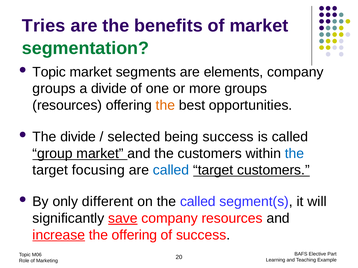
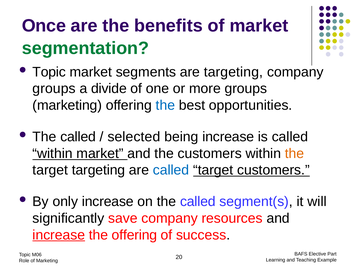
Tries: Tries -> Once (44, 26)
are elements: elements -> targeting (233, 72)
resources: resources -> marketing (67, 106)
the colour: orange -> blue (165, 106)
divide: divide -> called (78, 137)
being success: success -> increase (228, 137)
group: group -> within (53, 154)
the colour: blue -> orange (295, 154)
target focusing: focusing -> targeting (99, 170)
only different: different -> increase (108, 202)
save underline: present -> none (123, 219)
